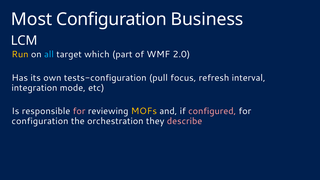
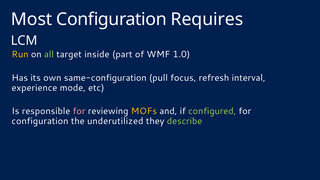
Business: Business -> Requires (207, 19)
all colour: light blue -> light green (49, 54)
which: which -> inside (97, 54)
2.0: 2.0 -> 1.0 (181, 54)
tests-configuration: tests-configuration -> same-configuration (105, 78)
integration: integration -> experience (34, 88)
configured colour: pink -> light green (212, 111)
orchestration: orchestration -> underutilized (115, 121)
describe colour: pink -> light green (185, 121)
